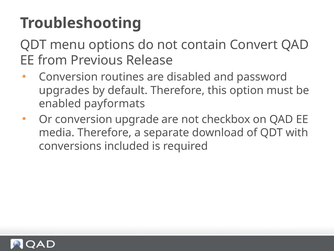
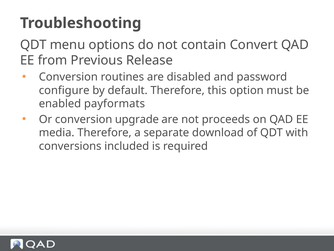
upgrades: upgrades -> configure (64, 90)
checkbox: checkbox -> proceeds (226, 119)
